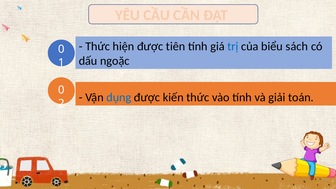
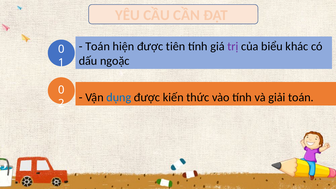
Thức: Thức -> Toán (98, 46)
trị colour: blue -> purple (233, 46)
sách: sách -> khác (297, 46)
